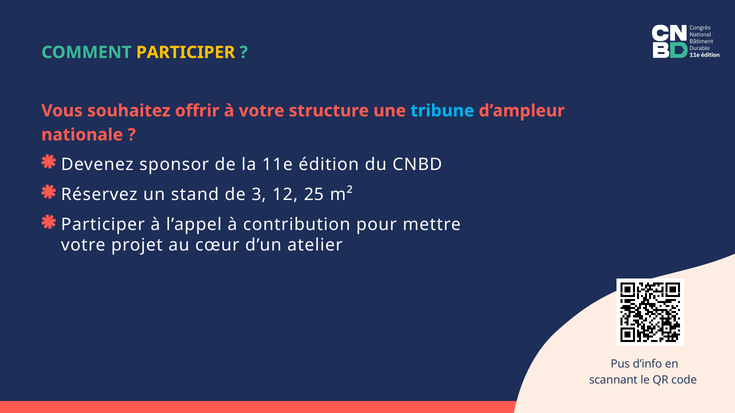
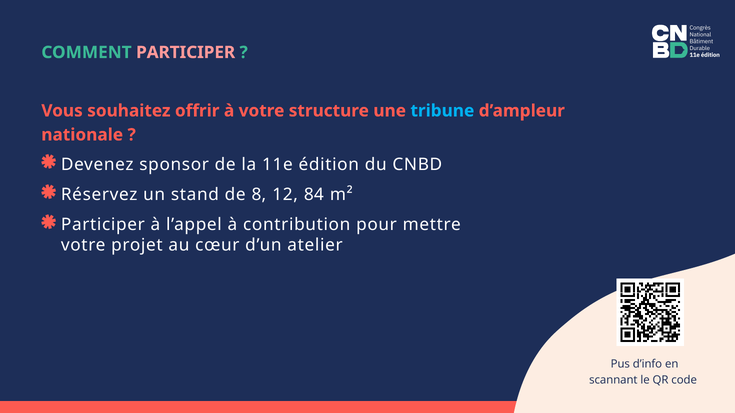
PARTICIPER colour: yellow -> pink (186, 52)
3: 3 -> 8 (259, 195)
25: 25 -> 84 (314, 195)
